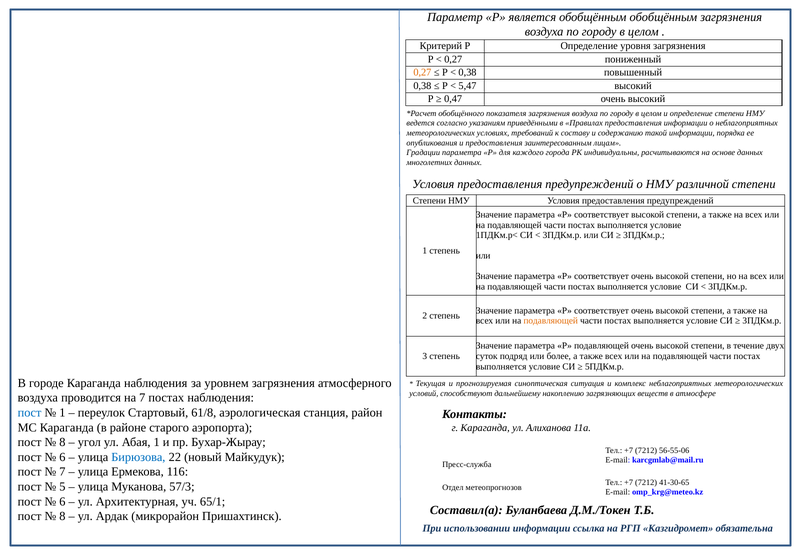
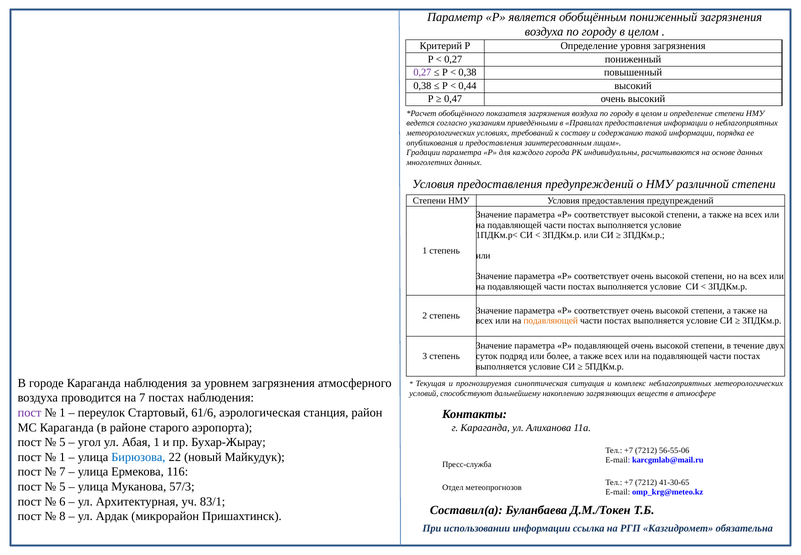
обобщённым обобщённым: обобщённым -> пониженный (663, 17)
0,27 colour: orange -> purple (422, 72)
5,47: 5,47 -> 0,44 (467, 86)
пост colour: blue -> purple (30, 412)
61/8: 61/8 -> 61/6 (204, 412)
8: 8 -> 5 (62, 442)
6: 6 -> 1 (62, 457)
65/1: 65/1 -> 83/1 (213, 501)
